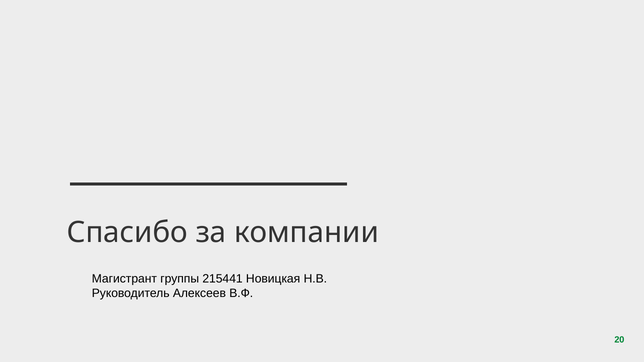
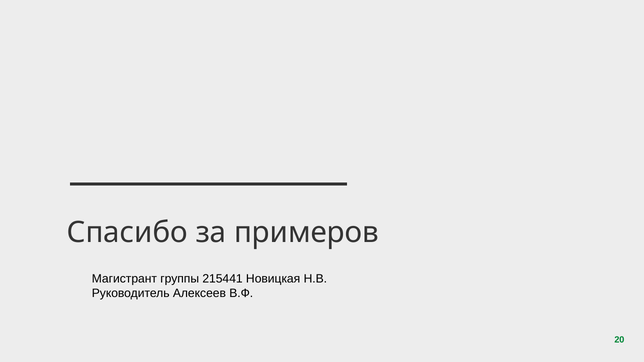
компании: компании -> примеров (306, 233)
